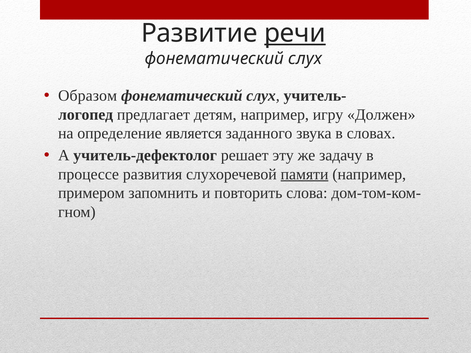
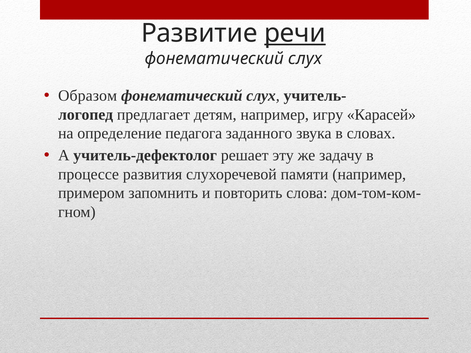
Должен: Должен -> Карасей (381, 115)
является: является -> педагога (194, 134)
памяти underline: present -> none (305, 174)
